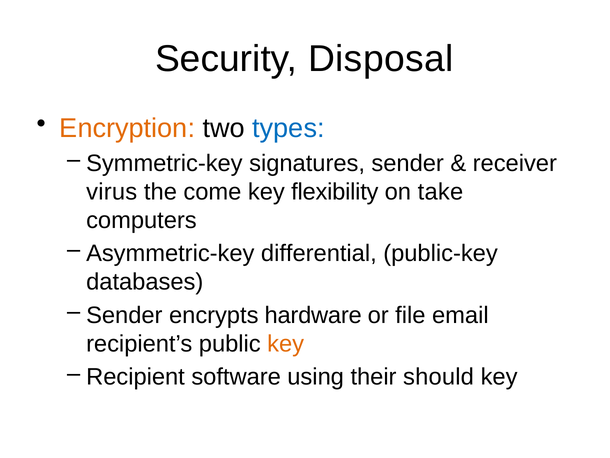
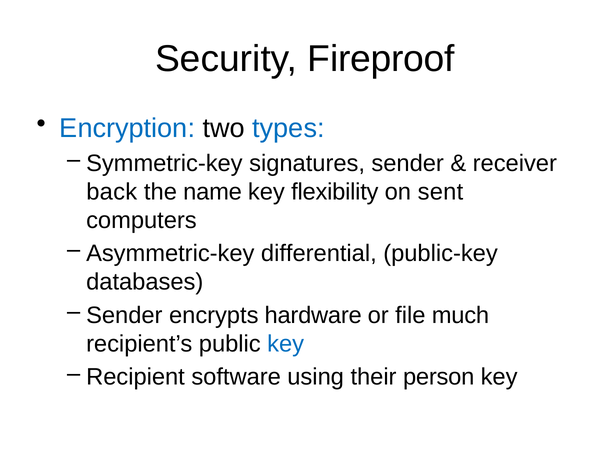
Disposal: Disposal -> Fireproof (381, 59)
Encryption colour: orange -> blue (127, 128)
virus: virus -> back (112, 191)
come: come -> name (213, 191)
take: take -> sent (440, 191)
email: email -> much (460, 315)
key colour: orange -> blue (286, 343)
should: should -> person (439, 377)
